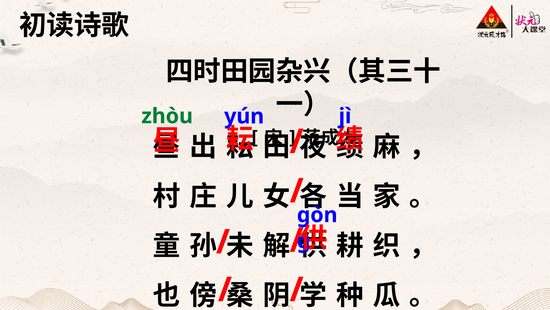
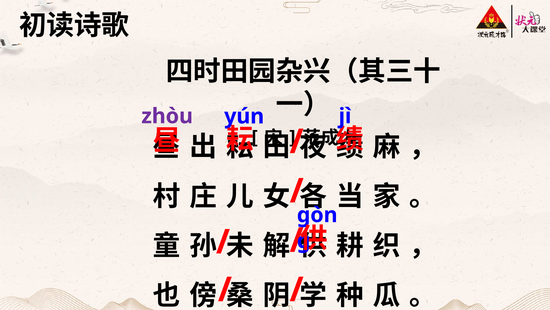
zhòu colour: green -> purple (167, 116)
